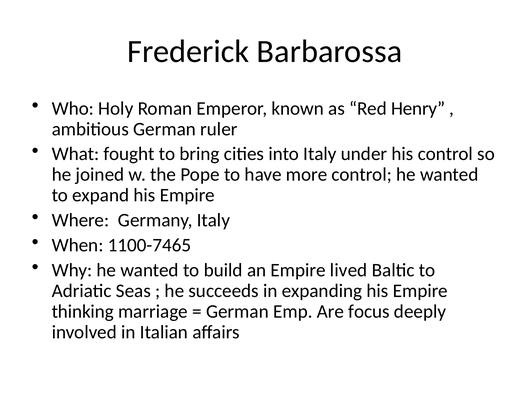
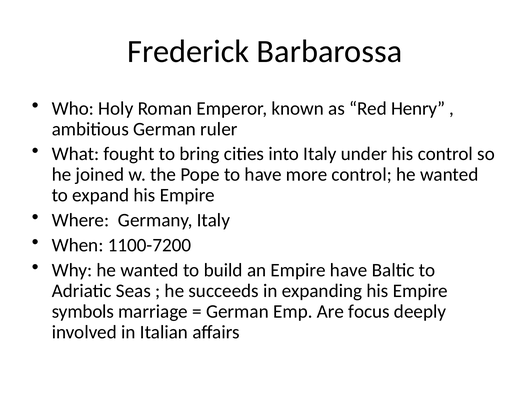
1100-7465: 1100-7465 -> 1100-7200 (149, 245)
Empire lived: lived -> have (349, 270)
thinking: thinking -> symbols (83, 311)
